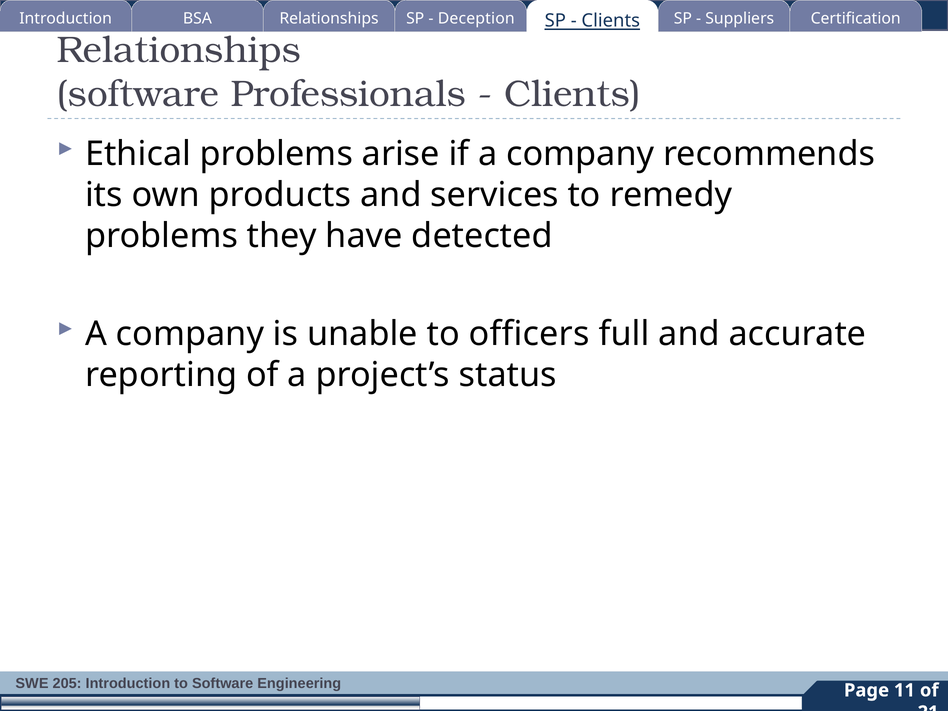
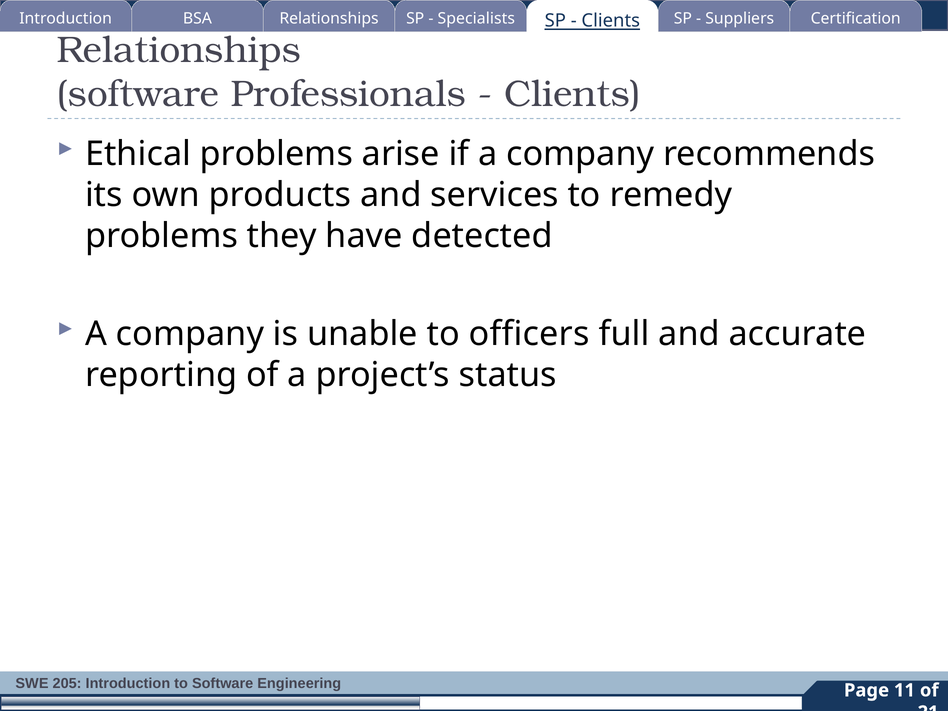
Deception: Deception -> Specialists (476, 19)
